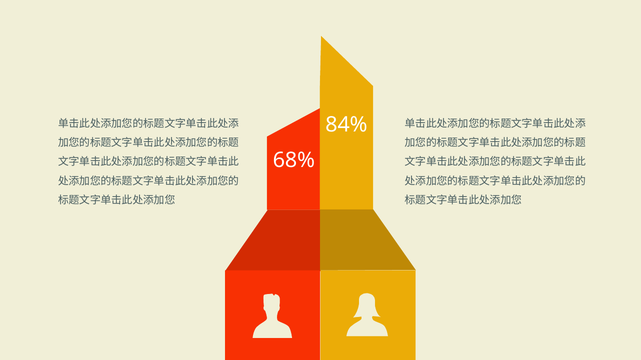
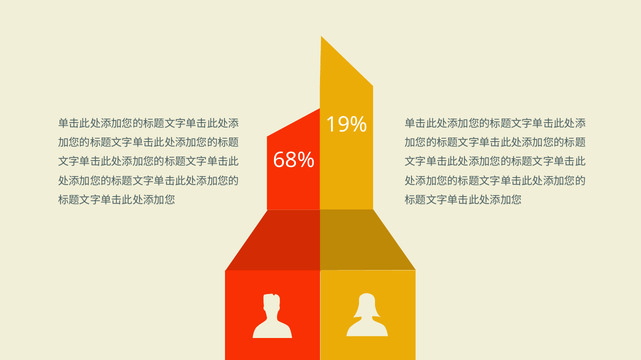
84%: 84% -> 19% (346, 125)
